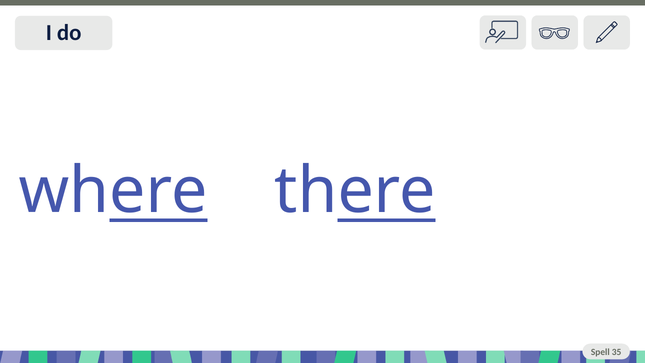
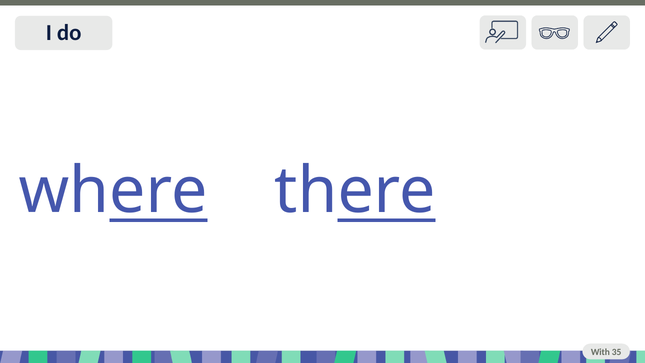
Spell: Spell -> With (600, 352)
